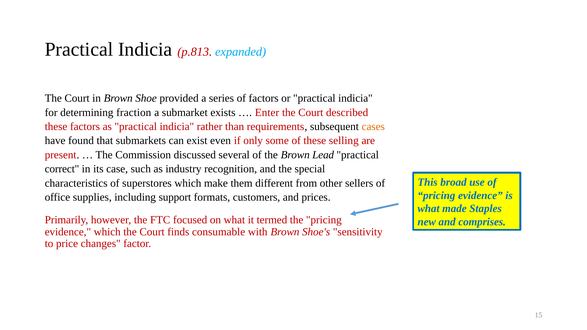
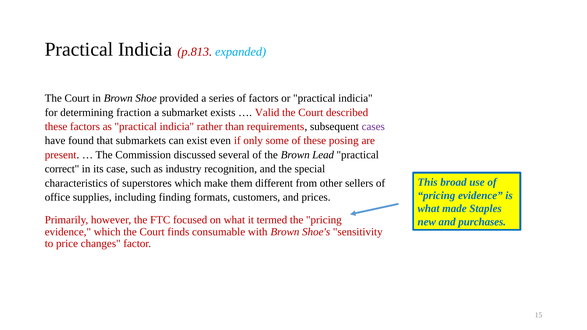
Enter: Enter -> Valid (267, 113)
cases colour: orange -> purple (373, 127)
selling: selling -> posing (344, 141)
support: support -> finding (175, 197)
comprises: comprises -> purchases (482, 222)
